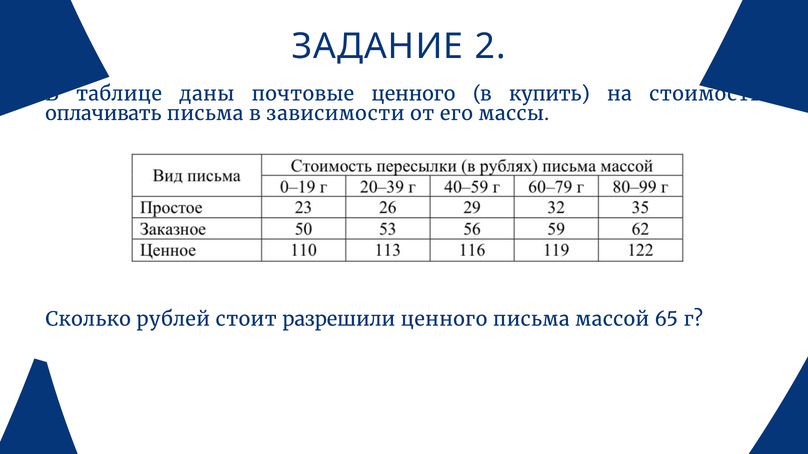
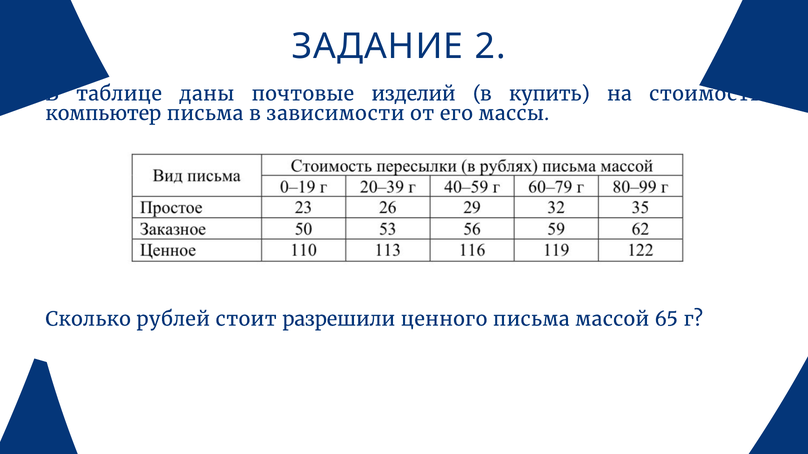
почтовые ценного: ценного -> изделий (414, 94)
оплачивать: оплачивать -> компьютер (103, 114)
